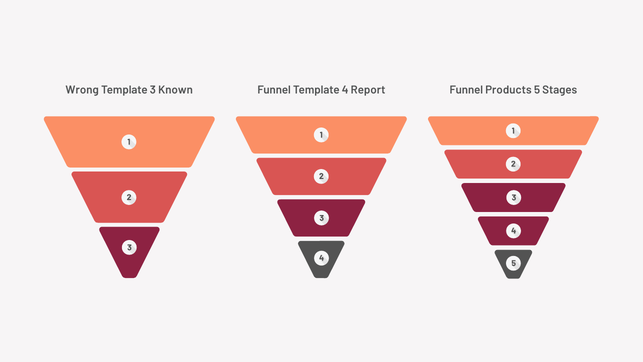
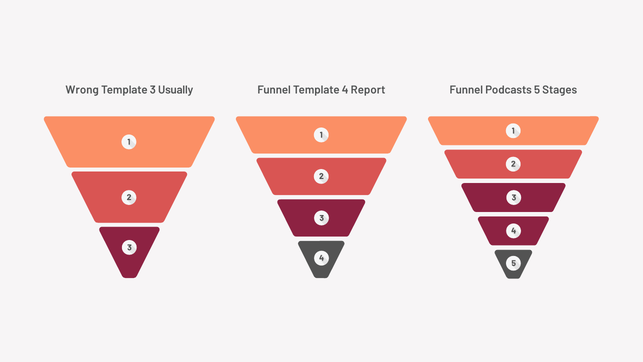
Known: Known -> Usually (176, 90)
Products: Products -> Podcasts (509, 90)
